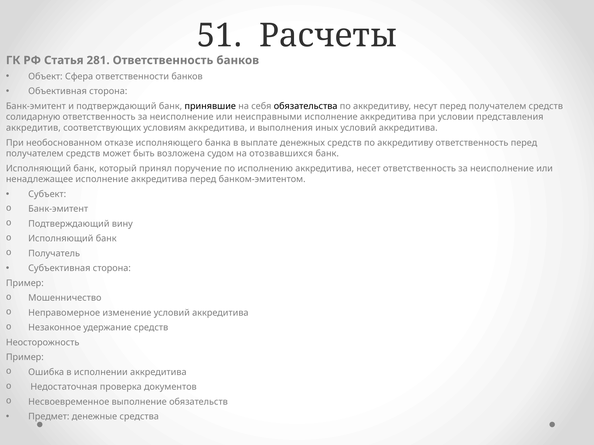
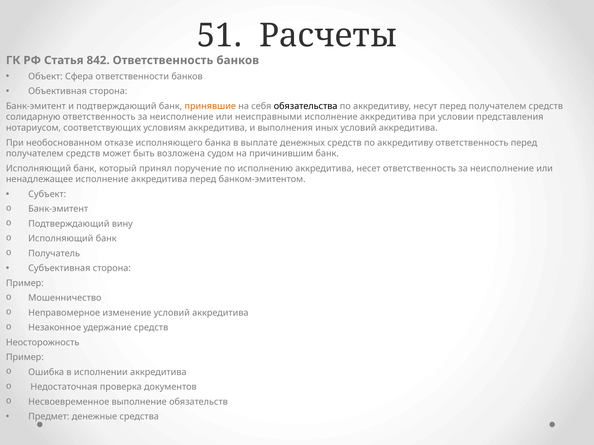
281: 281 -> 842 (98, 60)
принявшие colour: black -> orange (210, 106)
аккредитив: аккредитив -> нотариусом (33, 128)
отозвавшихся: отозвавшихся -> причинившим (281, 154)
